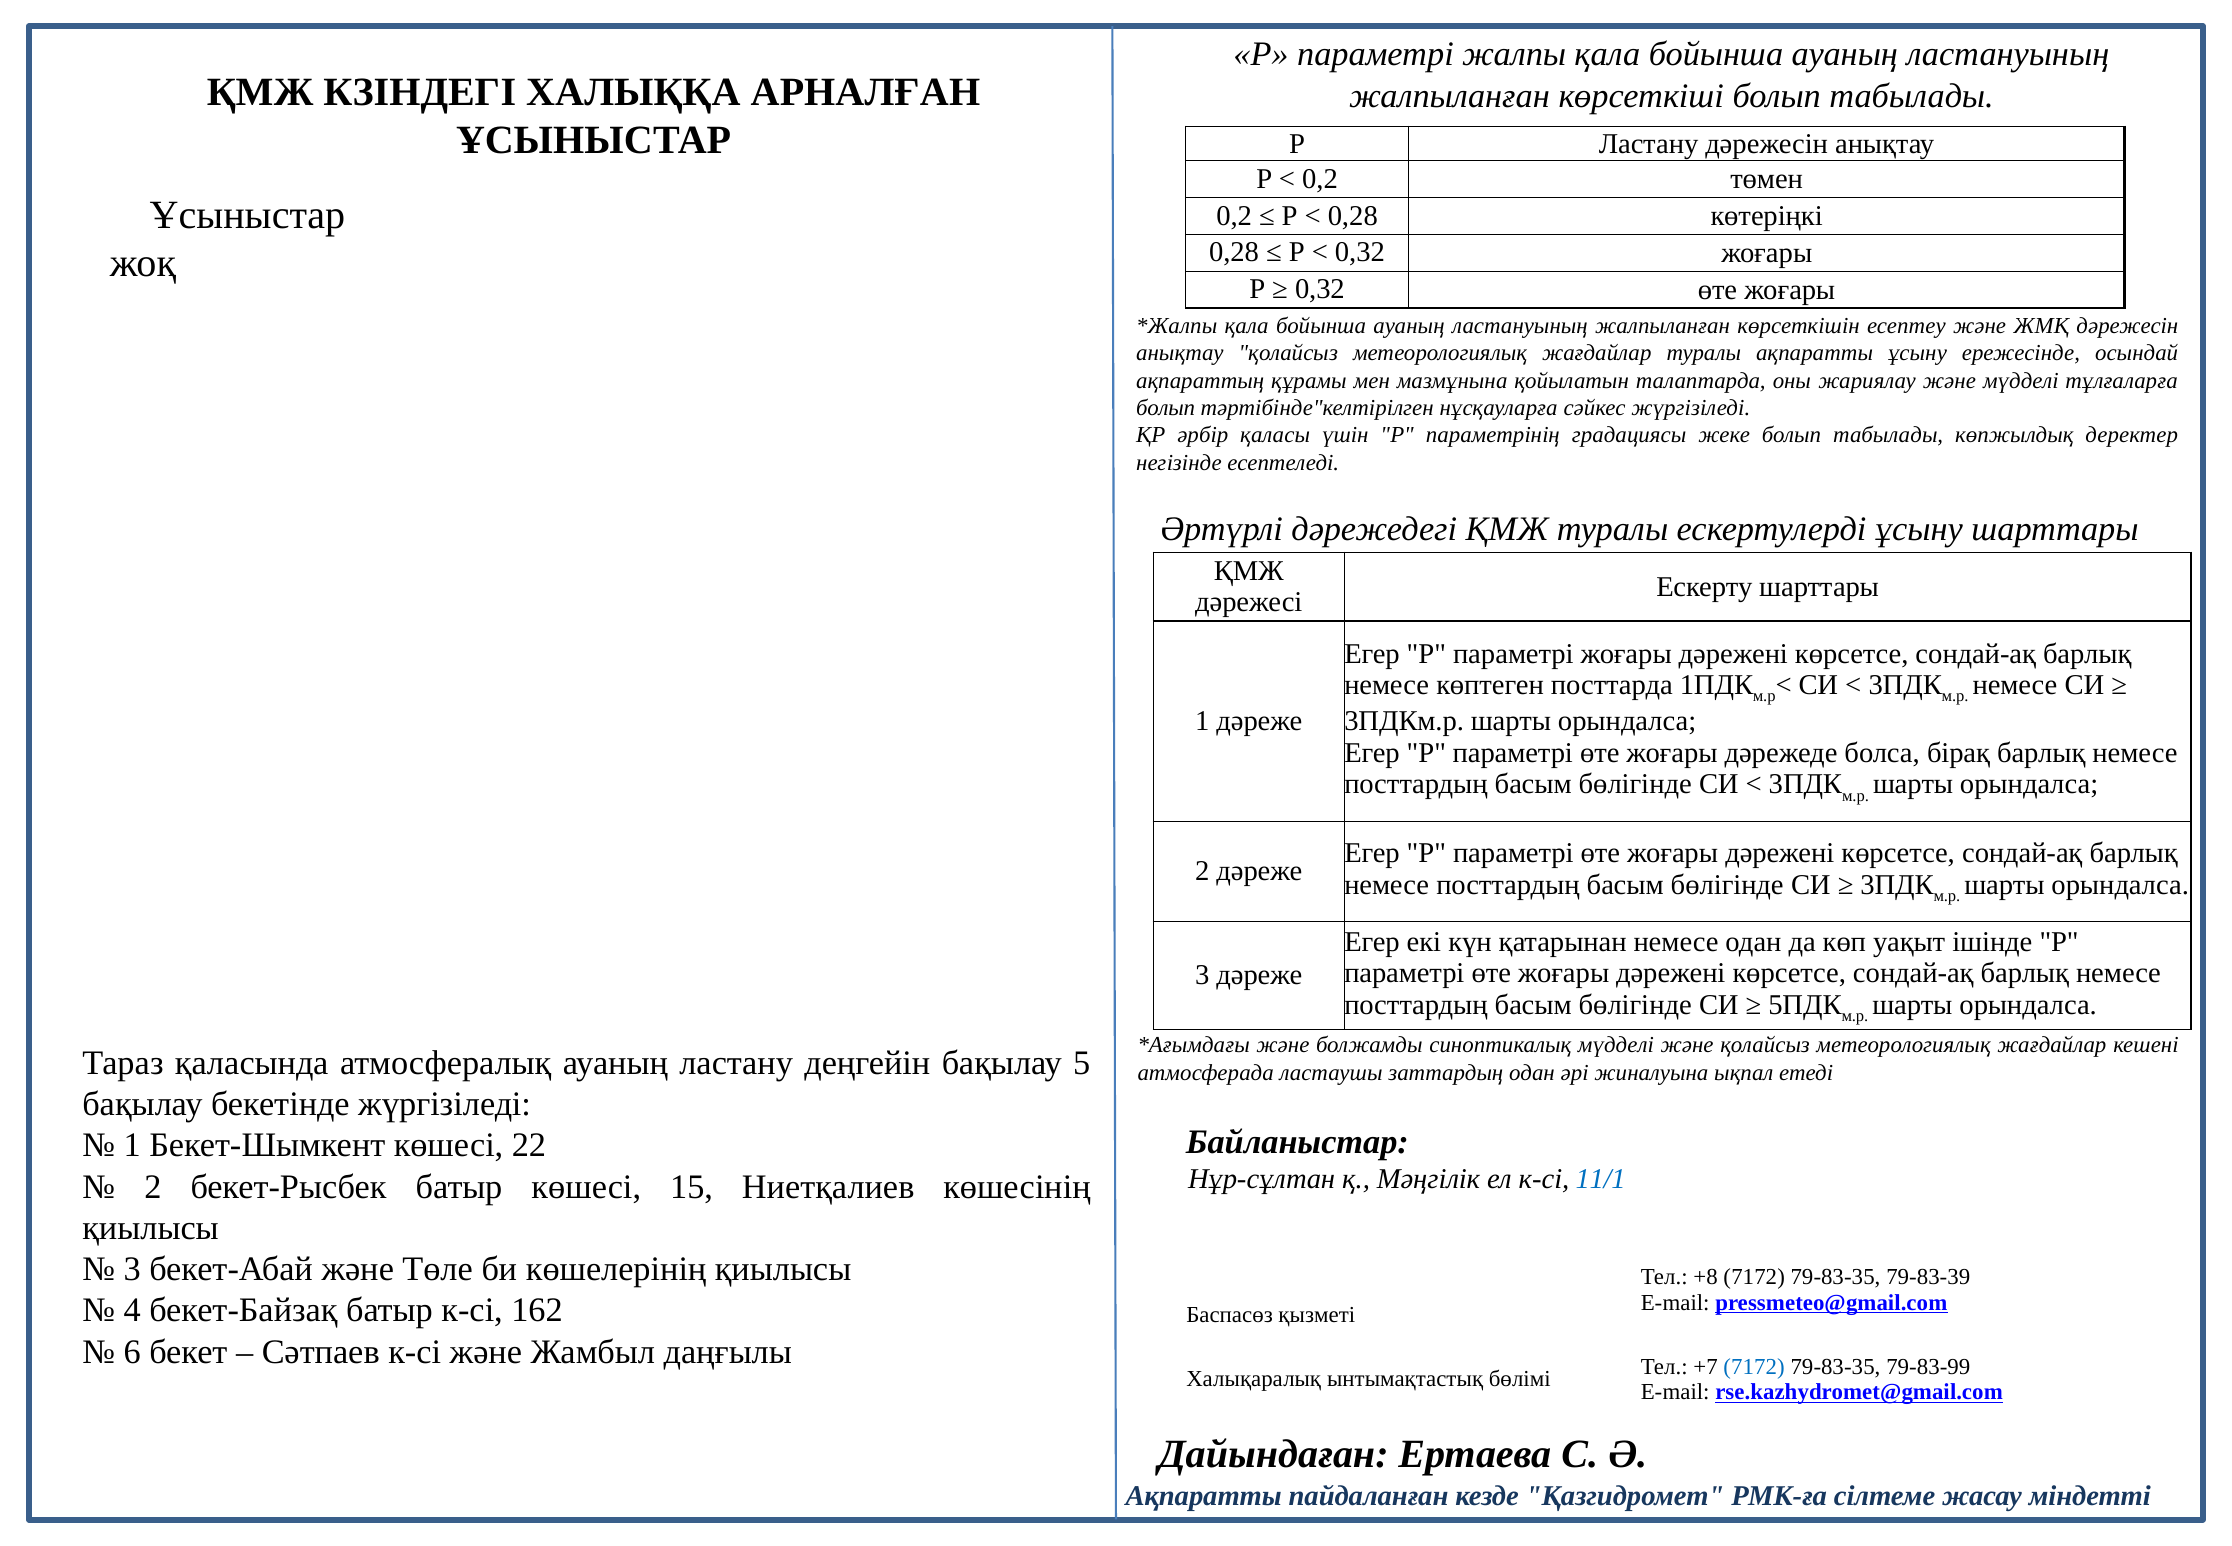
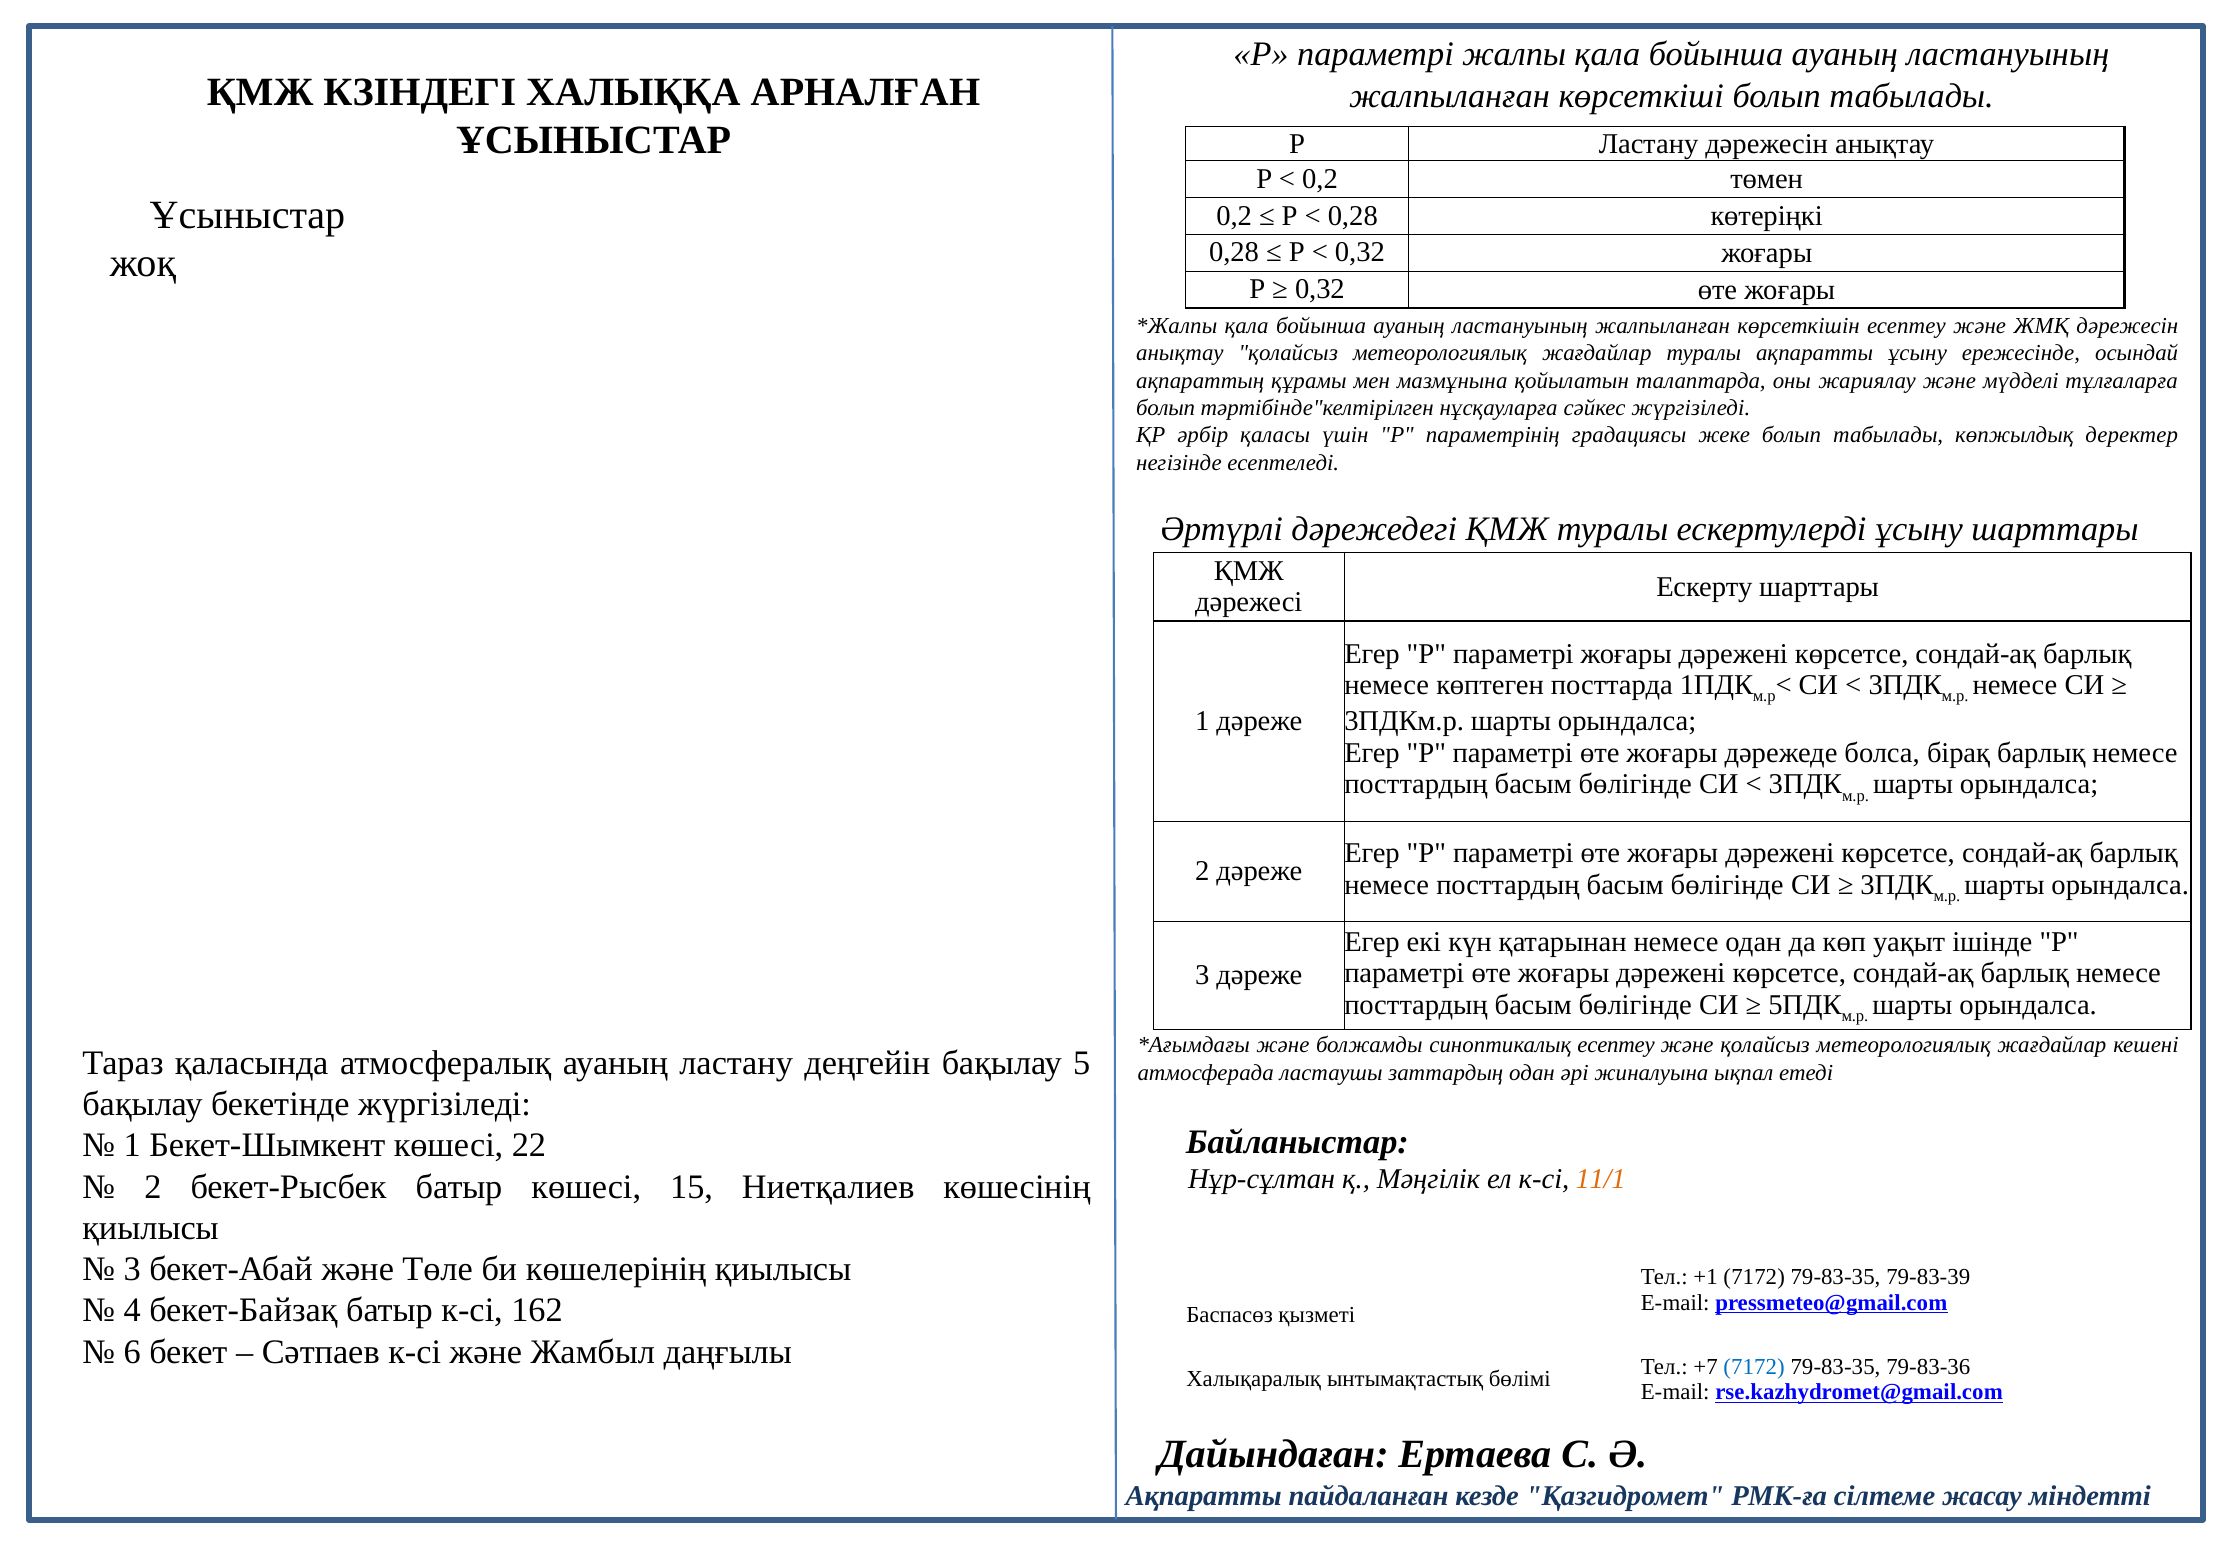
синоптикалық мүдделі: мүдделі -> есептеу (1616, 1045)
11/1 colour: blue -> orange (1601, 1179)
+8: +8 -> +1 (1706, 1277)
79-83-99: 79-83-99 -> 79-83-36 (1928, 1366)
